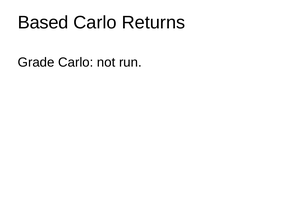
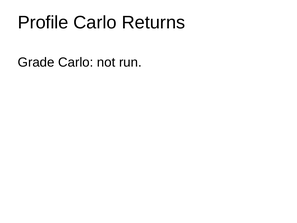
Based: Based -> Profile (43, 23)
